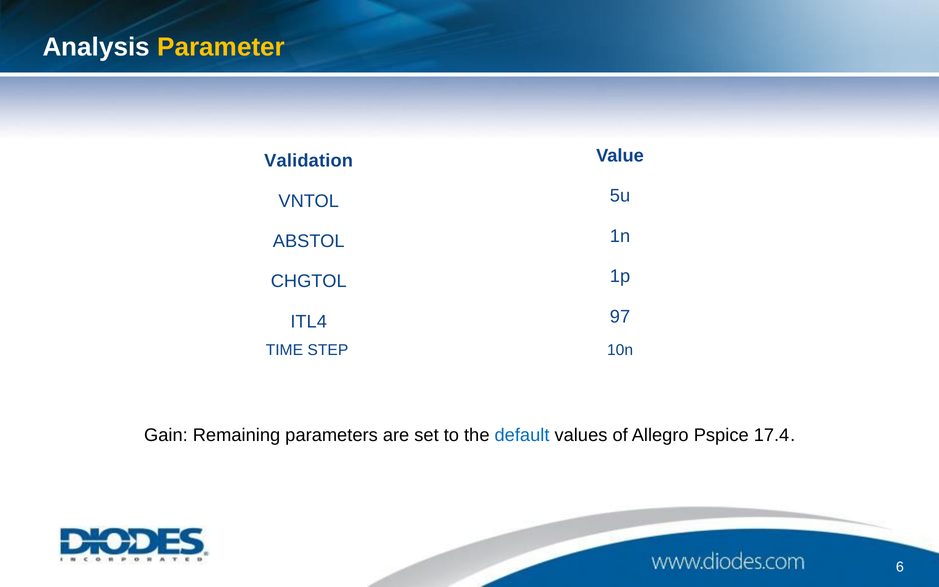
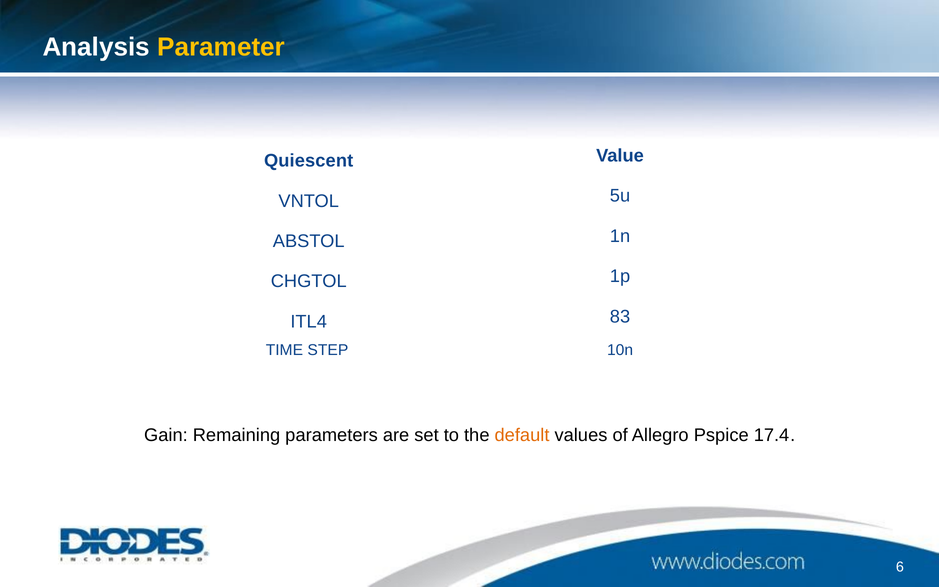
Validation: Validation -> Quiescent (309, 161)
97: 97 -> 83 (620, 316)
default colour: blue -> orange (522, 435)
